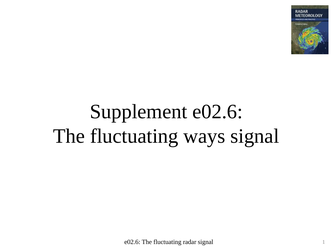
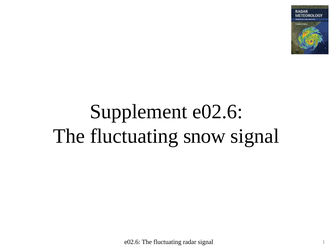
ways: ways -> snow (204, 136)
